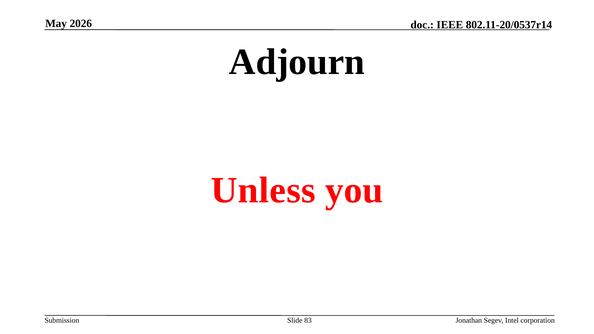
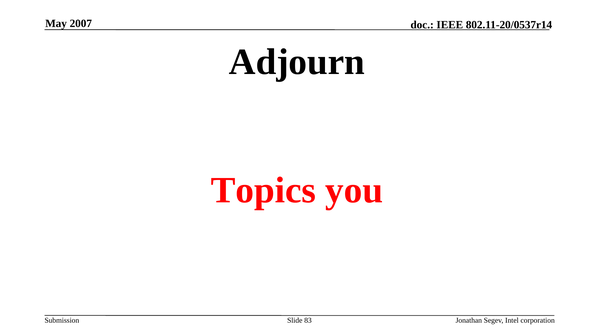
2026: 2026 -> 2007 (81, 24)
Unless: Unless -> Topics (263, 190)
